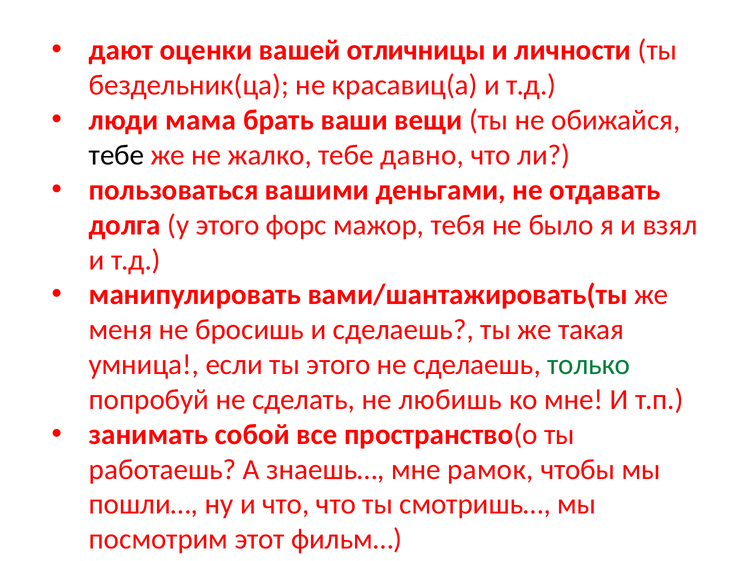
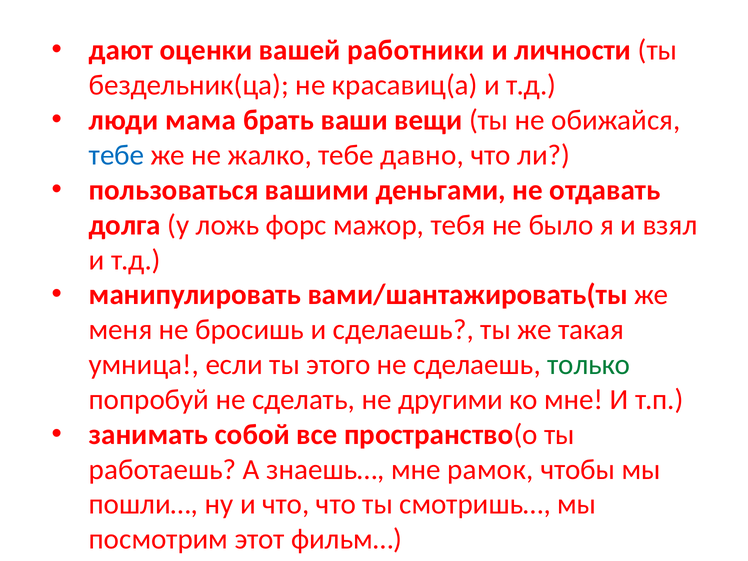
отличницы: отличницы -> работники (416, 50)
тебе colour: black -> blue (117, 155)
у этого: этого -> ложь (228, 225)
любишь: любишь -> другими (451, 400)
